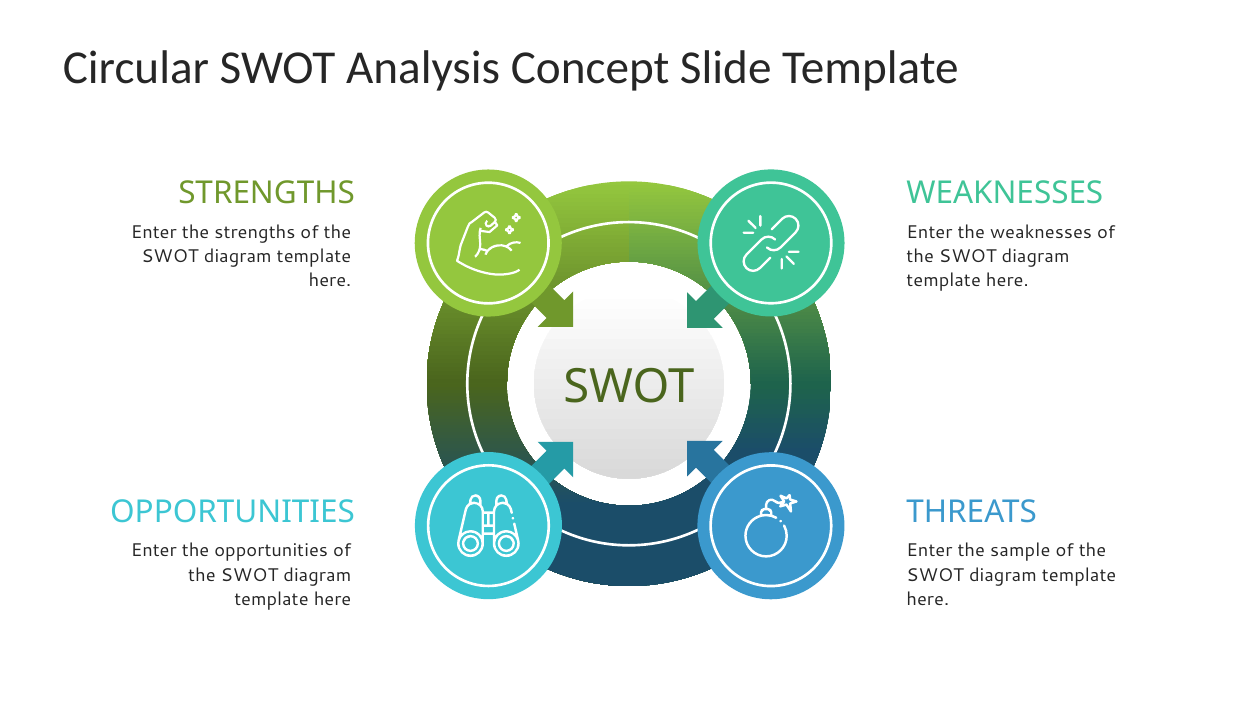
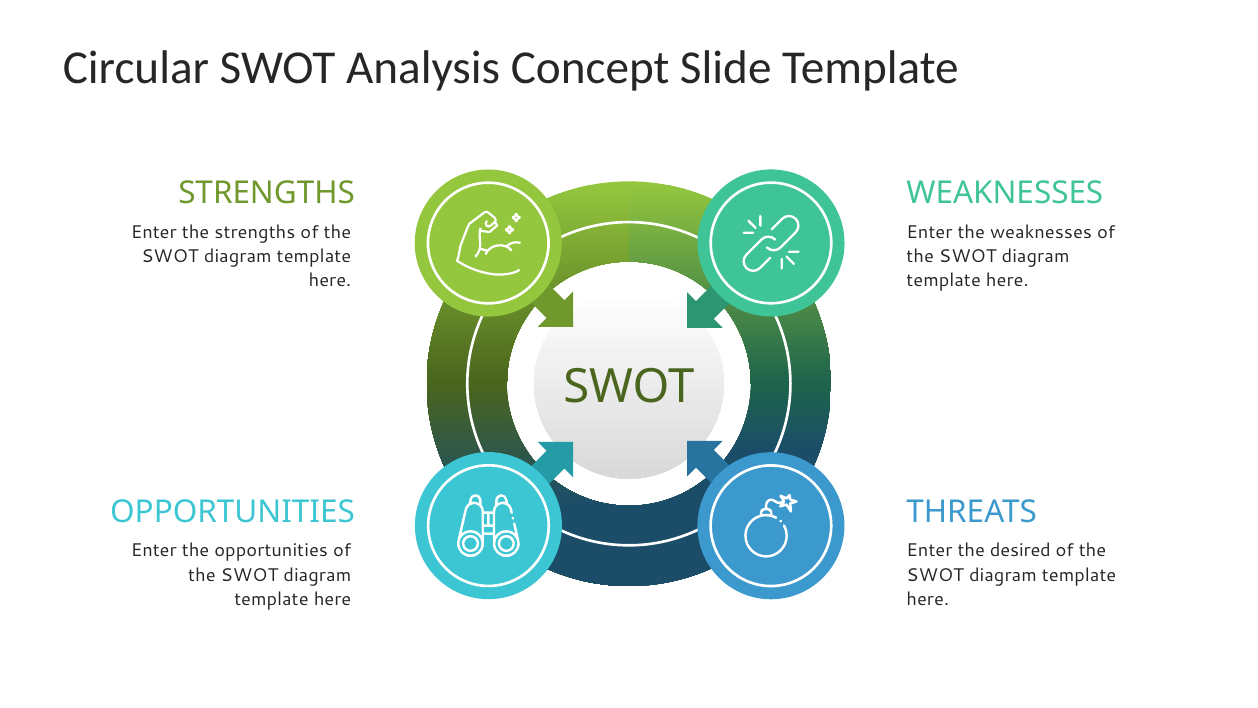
sample: sample -> desired (1020, 551)
